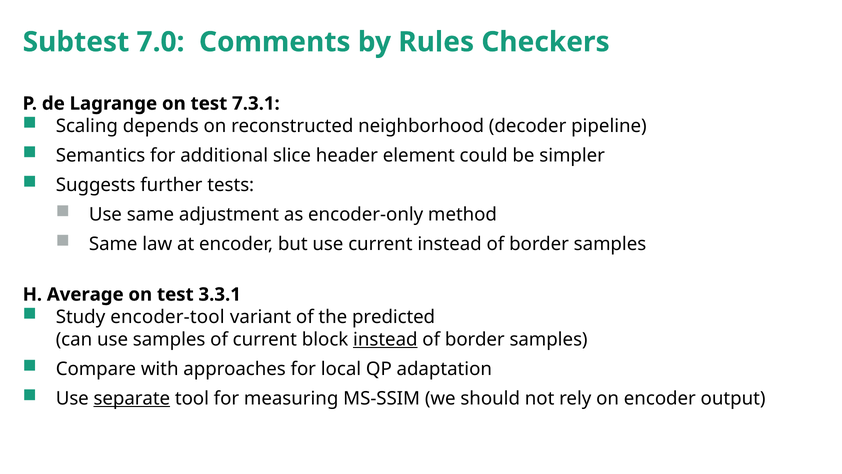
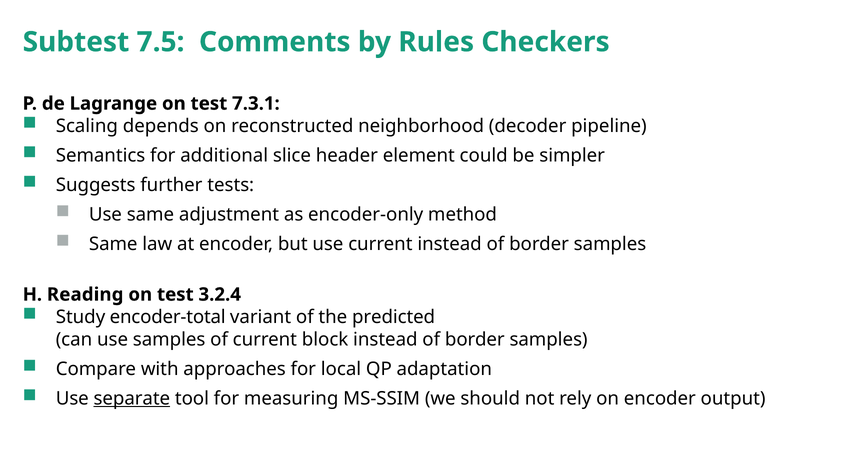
7.0: 7.0 -> 7.5 (161, 42)
Average: Average -> Reading (85, 294)
3.3.1: 3.3.1 -> 3.2.4 (220, 294)
encoder-tool: encoder-tool -> encoder-total (168, 317)
instead underline: present -> none (385, 339)
